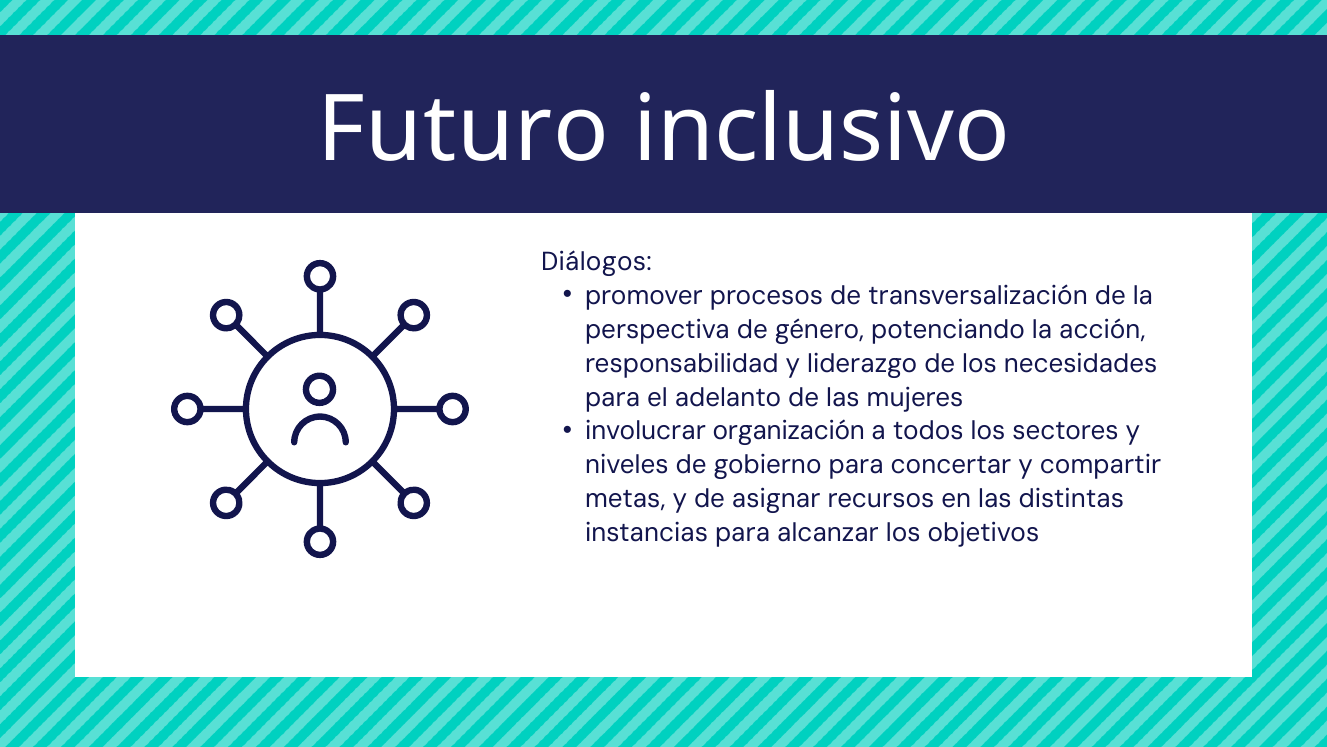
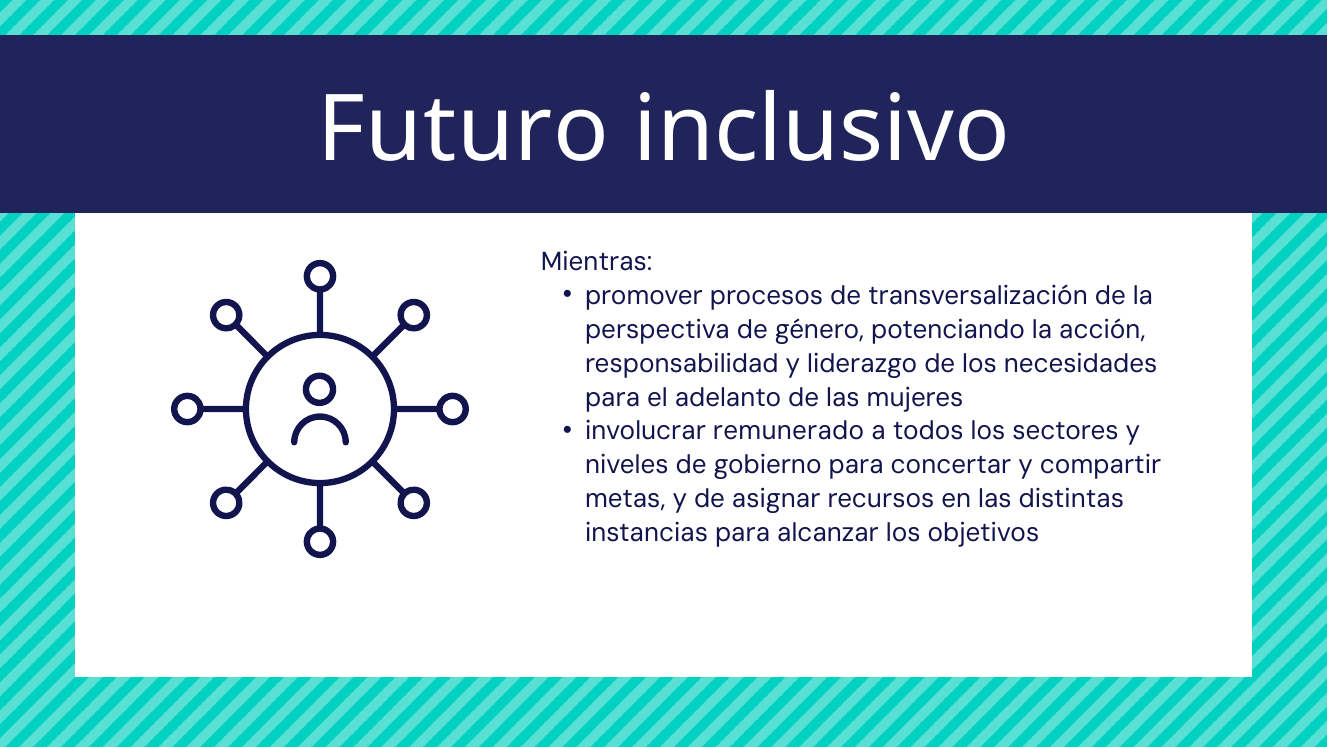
Diálogos: Diálogos -> Mientras (597, 262)
organización: organización -> remunerado (789, 431)
